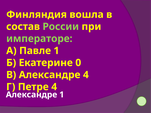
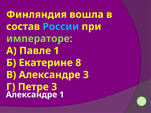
России colour: light green -> light blue (61, 27)
0: 0 -> 8 (78, 63)
Александре 4: 4 -> 3 (86, 75)
Петре 4: 4 -> 3 (54, 87)
